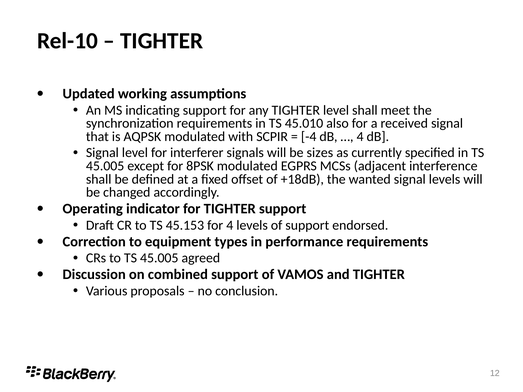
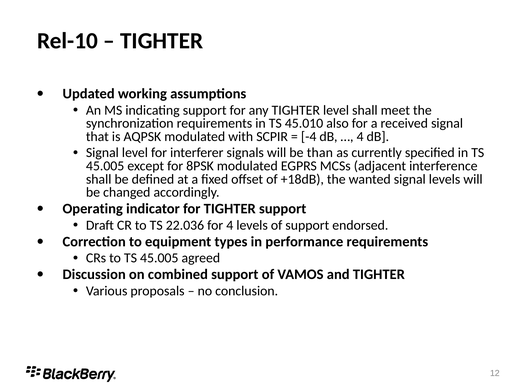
sizes: sizes -> than (320, 153)
45.153: 45.153 -> 22.036 (185, 225)
